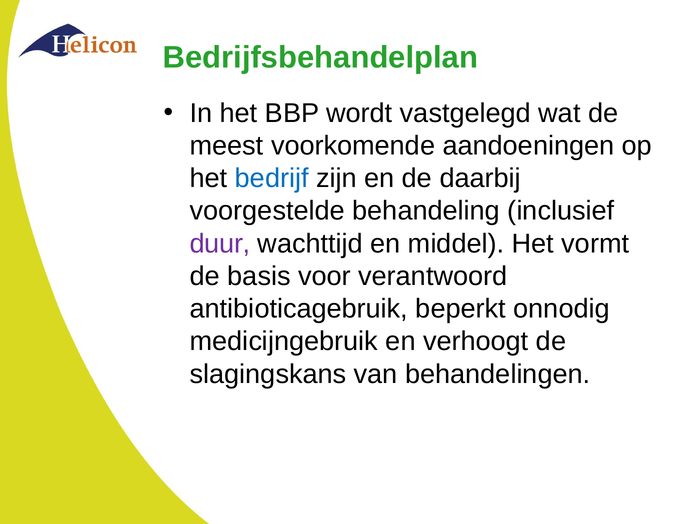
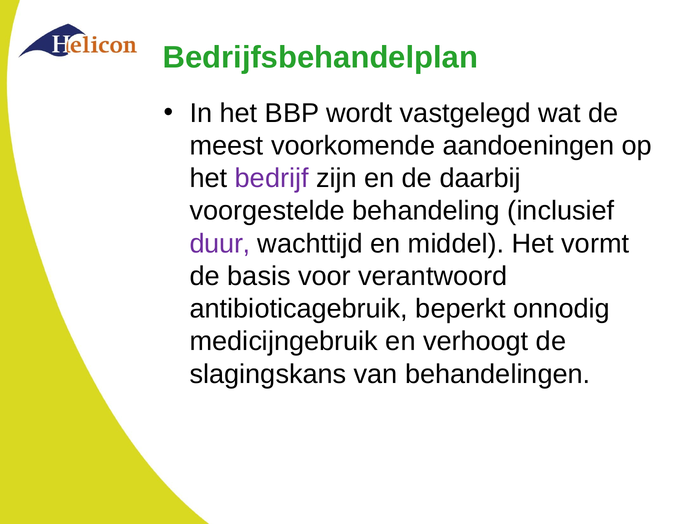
bedrijf colour: blue -> purple (272, 178)
